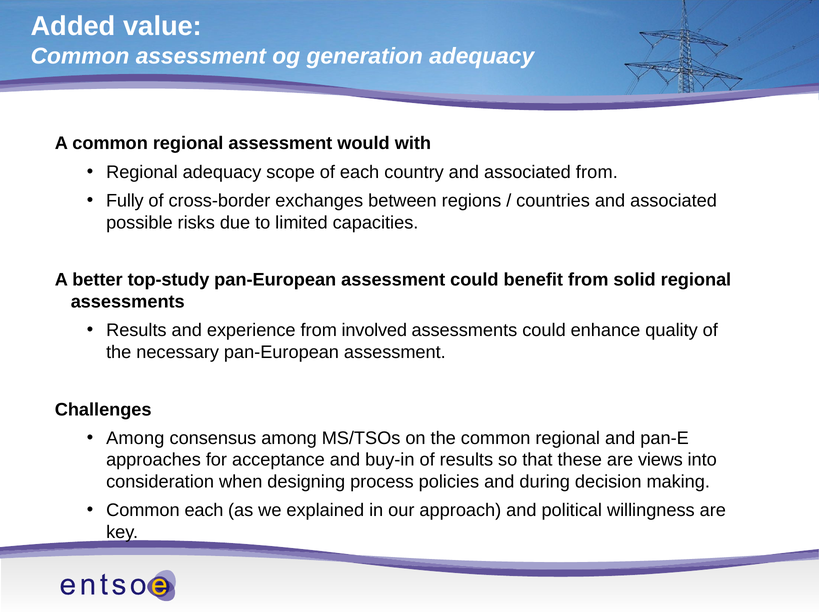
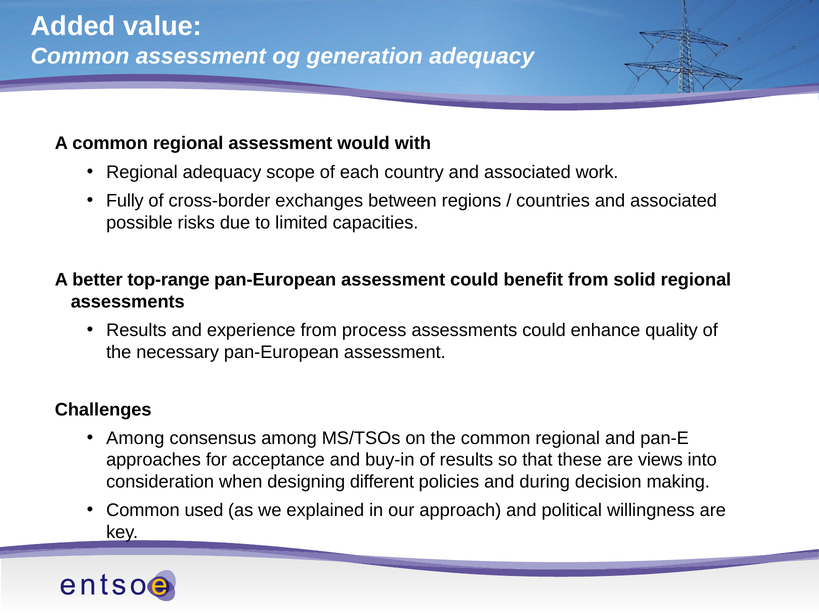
associated from: from -> work (597, 172)
top-study: top-study -> top-range (169, 280)
involved: involved -> process (374, 331)
process: process -> different (382, 482)
Common each: each -> used (204, 511)
